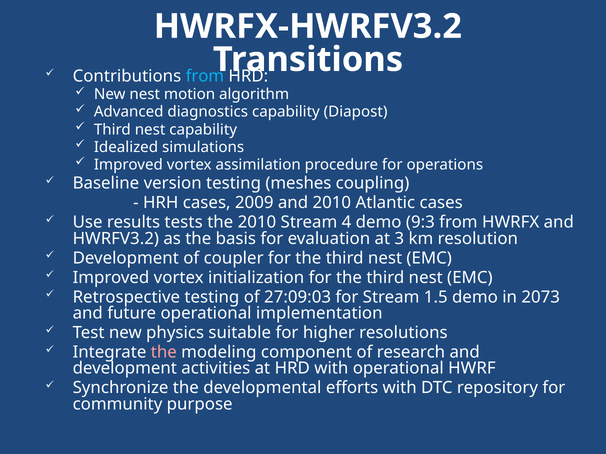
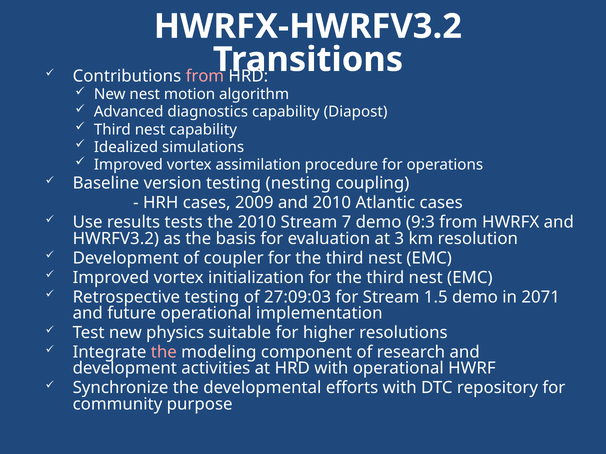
from colour: light blue -> pink (205, 76)
meshes: meshes -> nesting (298, 184)
4: 4 -> 7 (347, 223)
2073: 2073 -> 2071 (541, 297)
